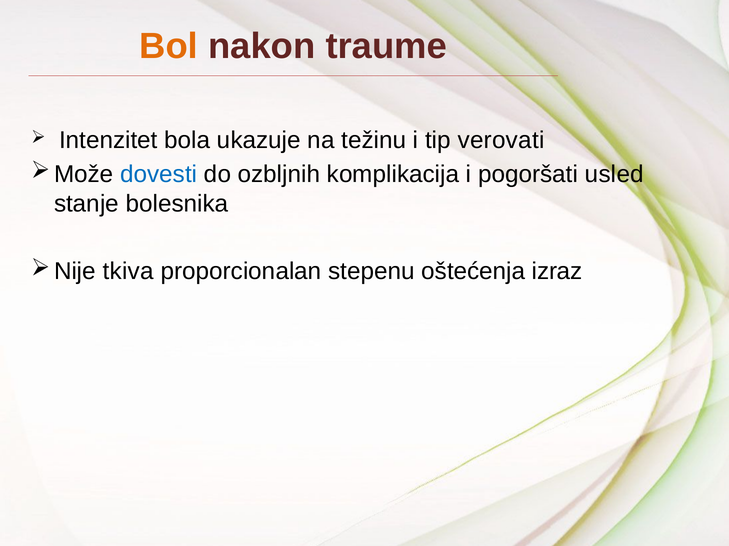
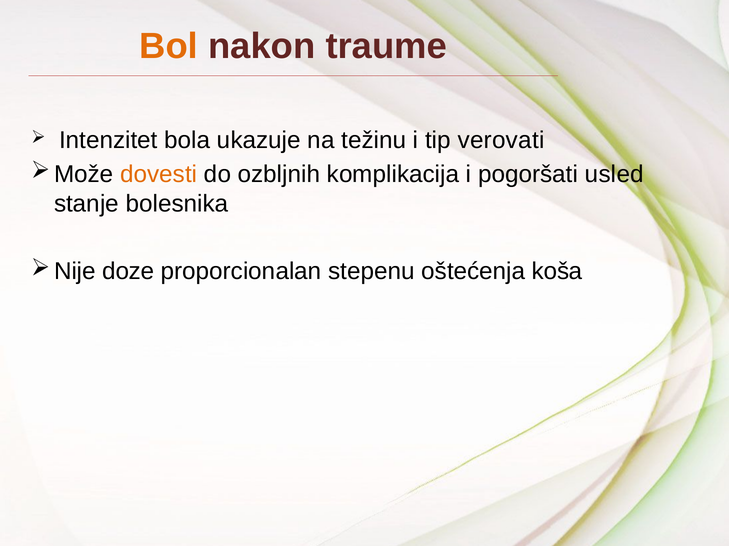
dovesti colour: blue -> orange (159, 175)
tkiva: tkiva -> doze (128, 272)
izraz: izraz -> koša (557, 272)
